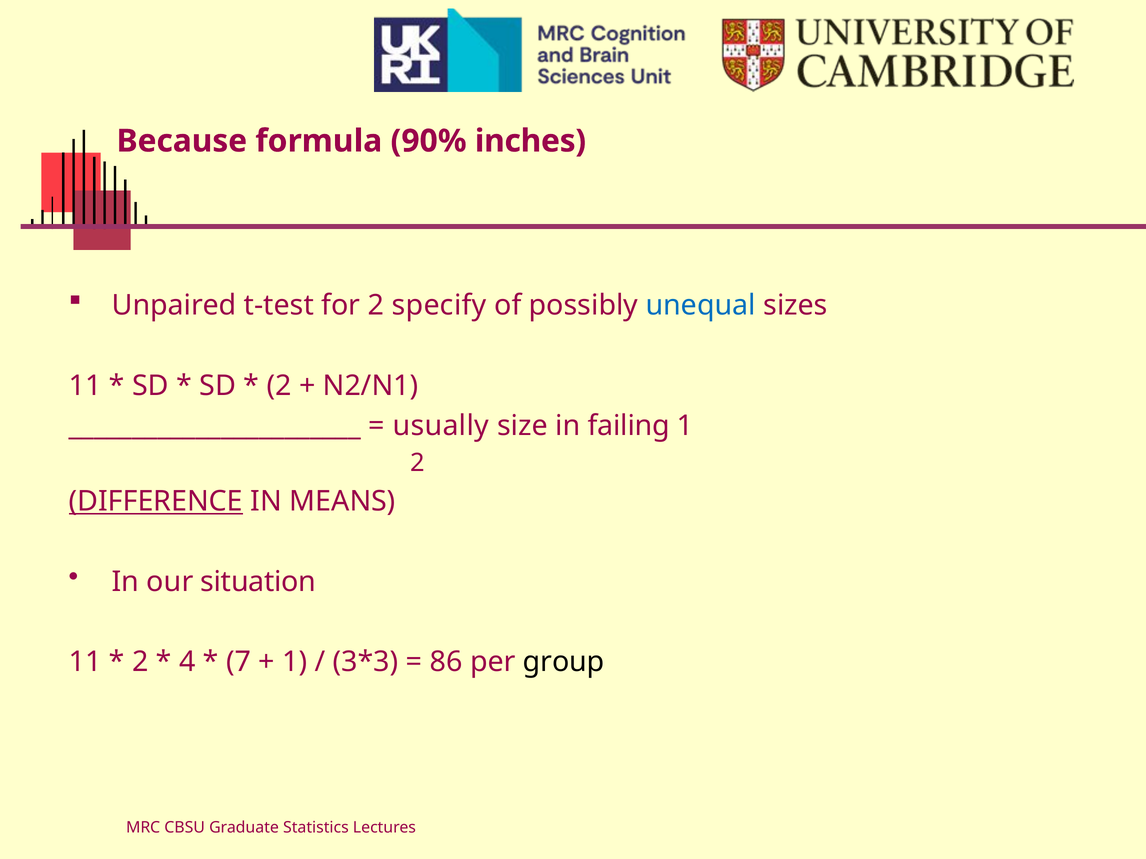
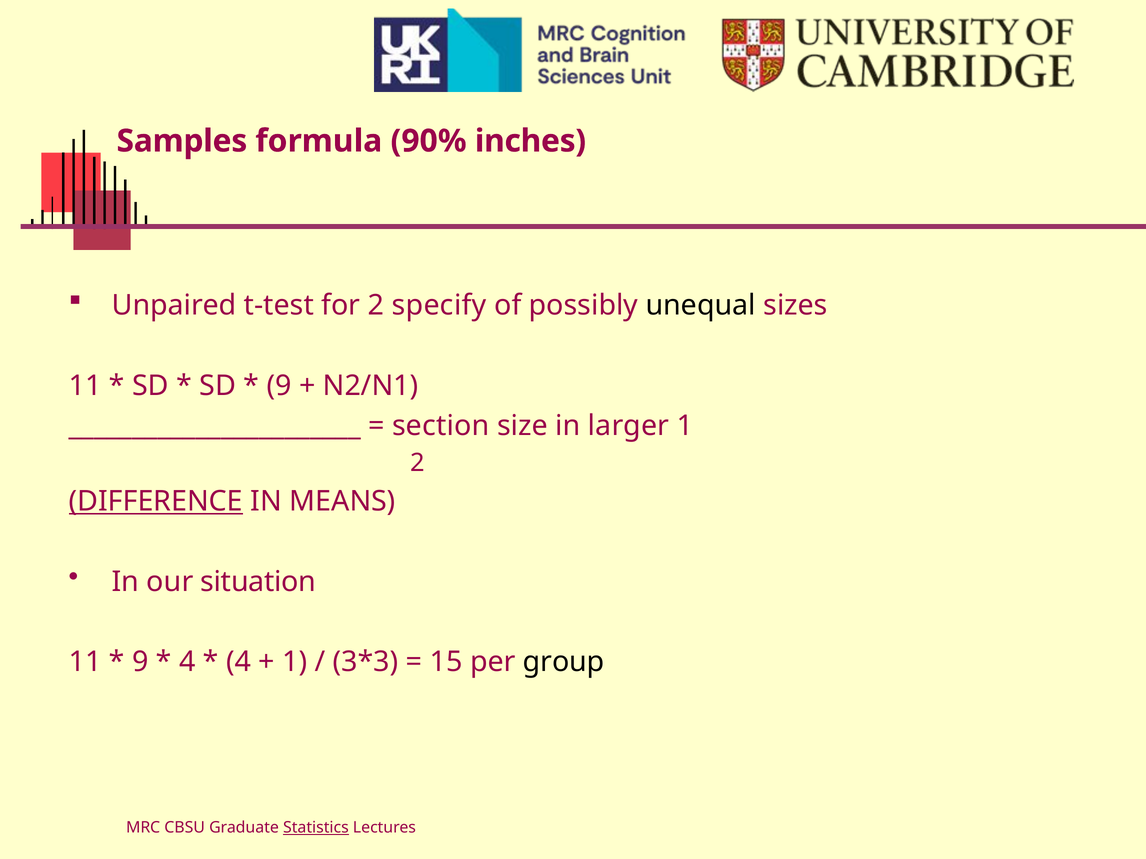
Because: Because -> Samples (182, 141)
unequal colour: blue -> black (701, 306)
2: 2 -> 9 (279, 386)
usually: usually -> section (441, 426)
failing: failing -> larger (629, 426)
2: 2 -> 9 (140, 662)
7: 7 -> 4 (239, 662)
86: 86 -> 15 (446, 662)
Statistics underline: none -> present (316, 828)
